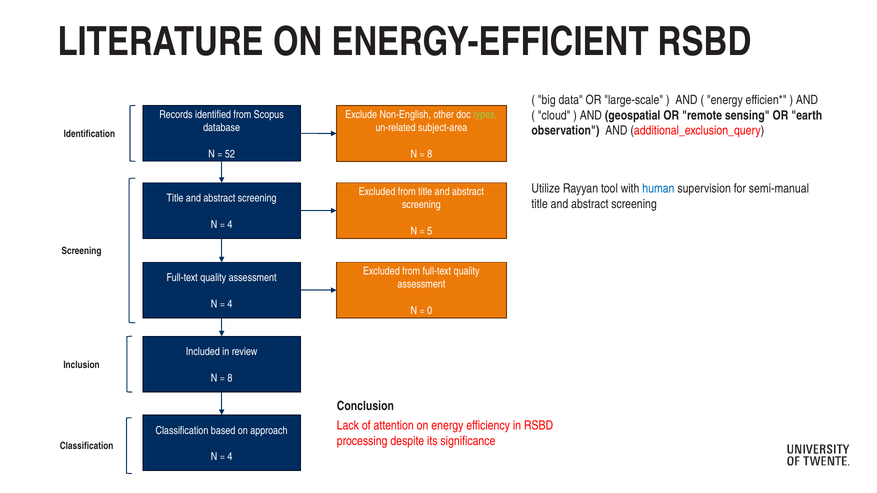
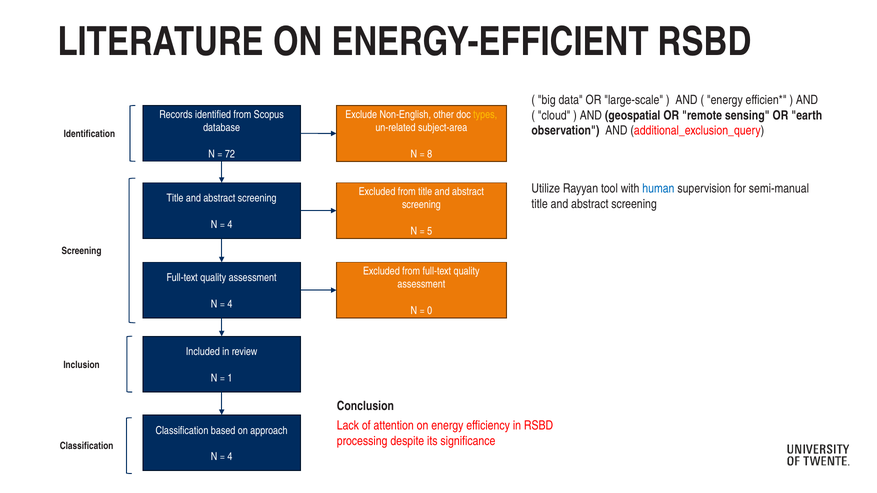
types colour: light green -> yellow (485, 115)
52: 52 -> 72 (230, 154)
8: 8 -> 1 (230, 378)
